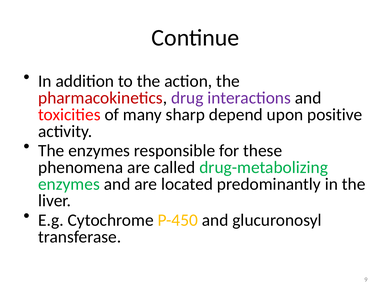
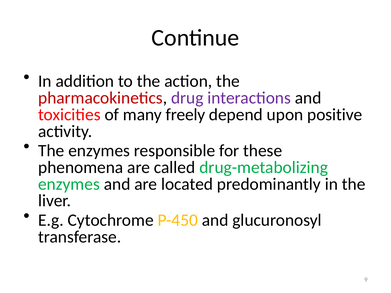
sharp: sharp -> freely (185, 115)
